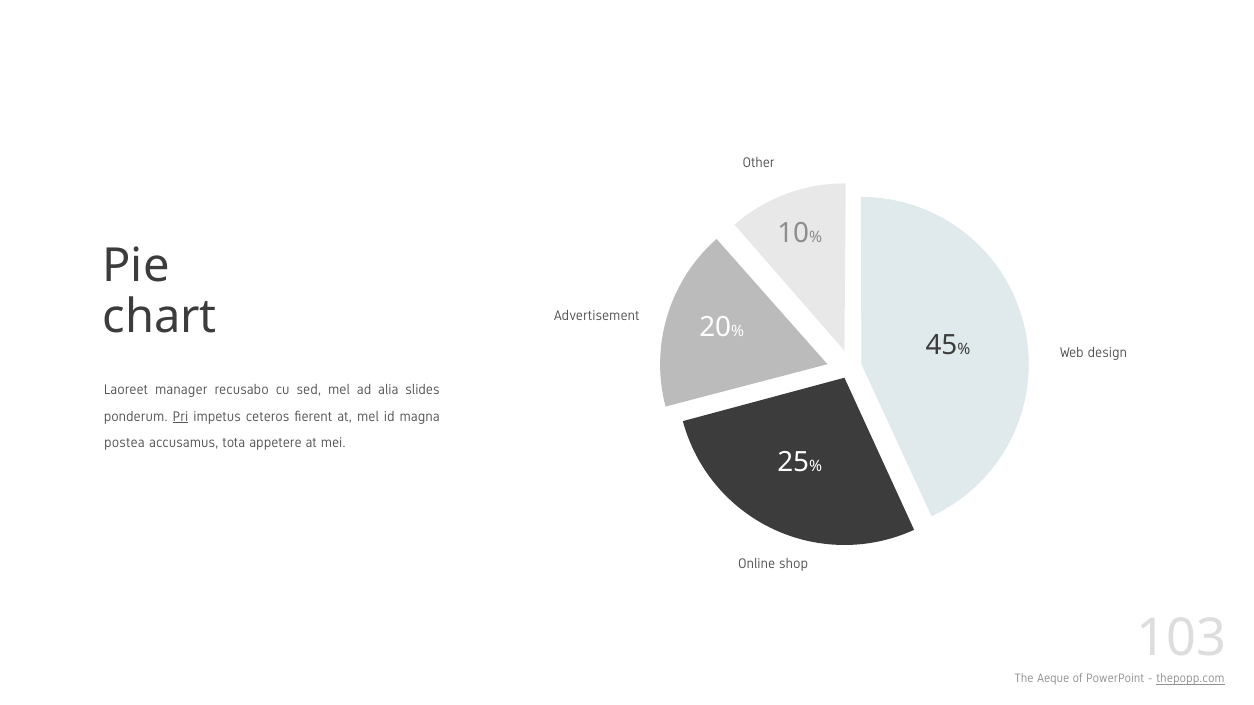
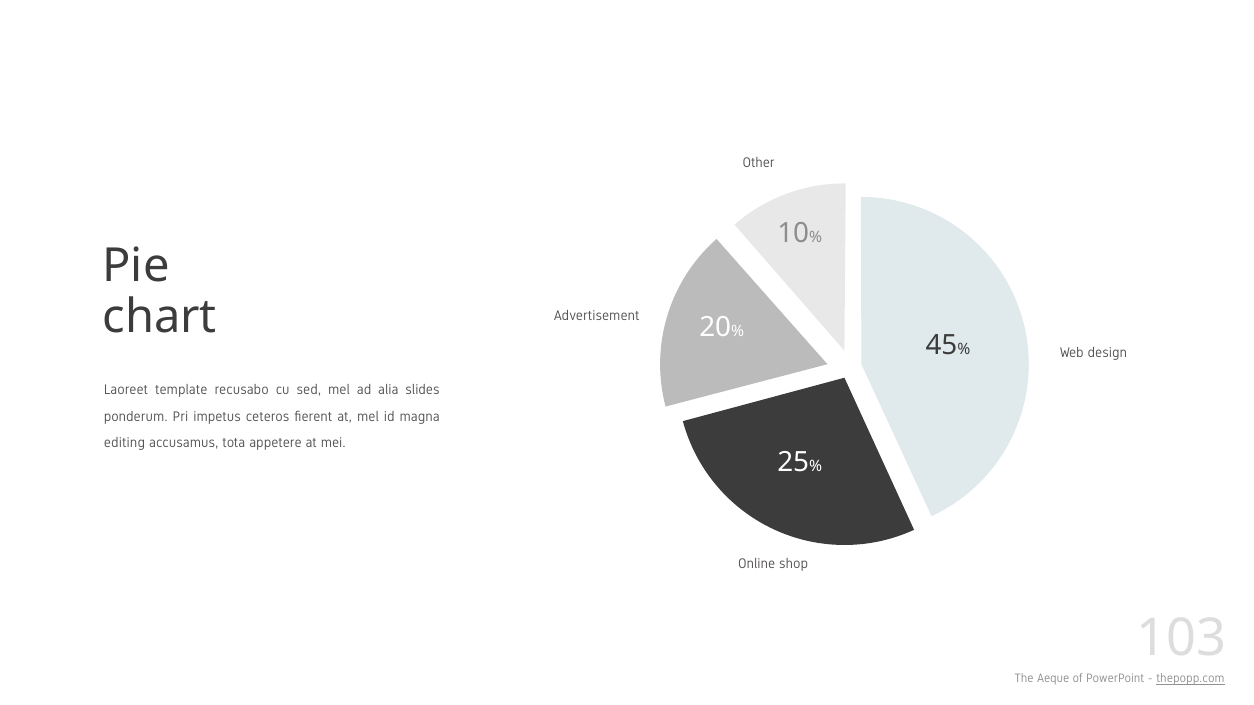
manager: manager -> template (181, 390)
Pri underline: present -> none (181, 417)
postea: postea -> editing (124, 444)
